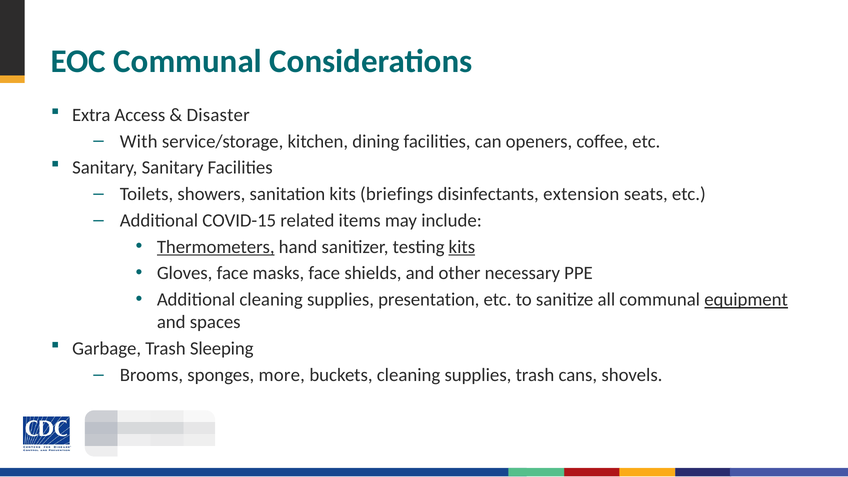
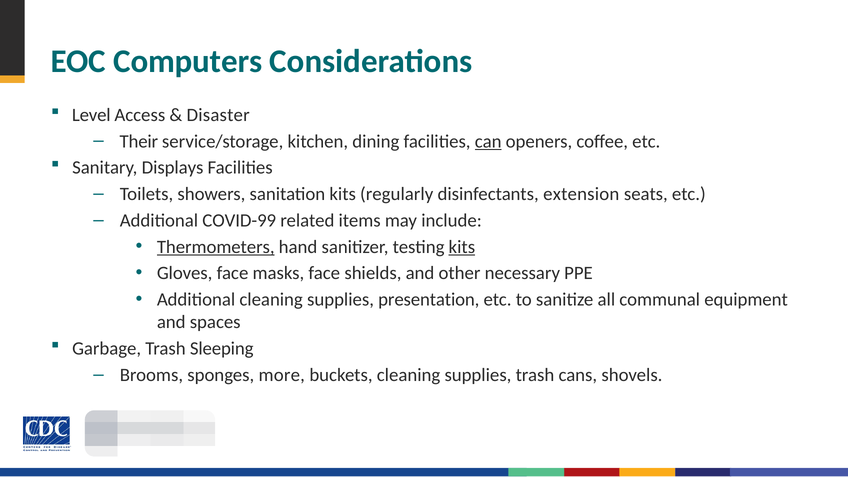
EOC Communal: Communal -> Computers (188, 61)
Extra: Extra -> Level (91, 115)
With: With -> Their (139, 141)
can underline: none -> present (488, 141)
Sanitary Sanitary: Sanitary -> Displays (173, 168)
briefings: briefings -> regularly (397, 194)
COVID-15: COVID-15 -> COVID-99 (239, 221)
equipment underline: present -> none (746, 300)
